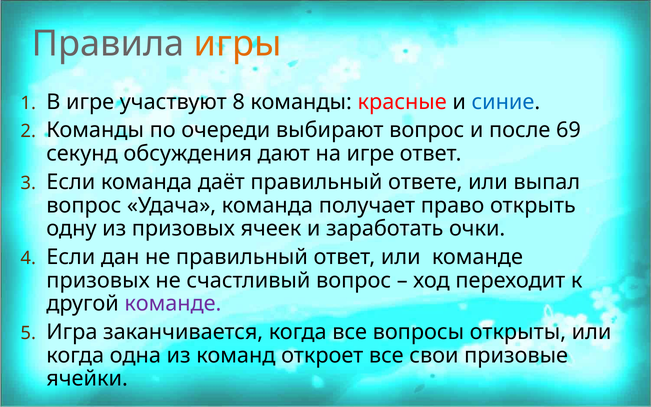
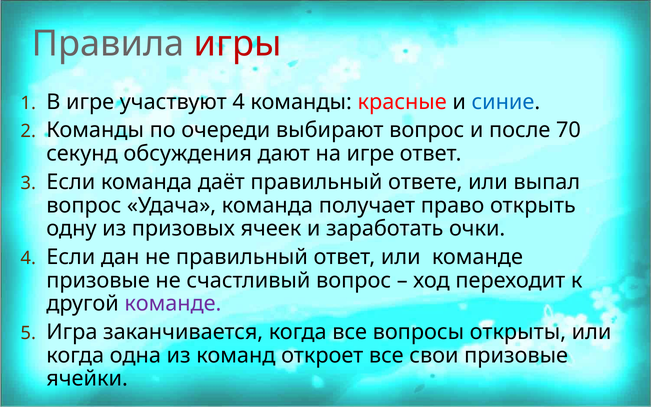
игры colour: orange -> red (238, 44)
участвуют 8: 8 -> 4 (239, 102)
69: 69 -> 70 (568, 130)
призовых: призовых -> призовые (98, 280)
